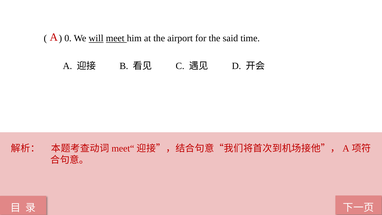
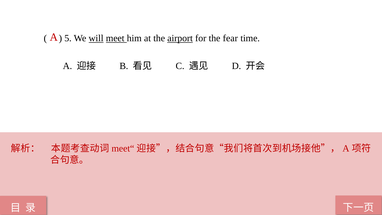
0: 0 -> 5 (68, 38)
airport underline: none -> present (180, 38)
said: said -> fear (230, 38)
